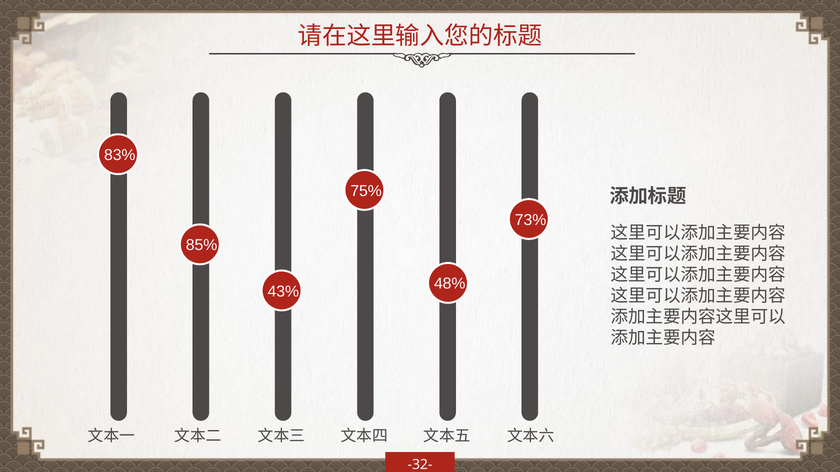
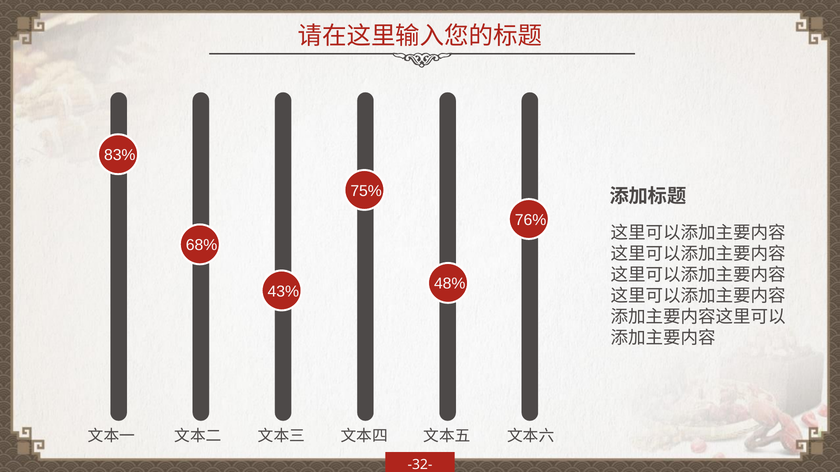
73%: 73% -> 76% (531, 220)
85%: 85% -> 68% (202, 245)
